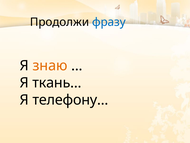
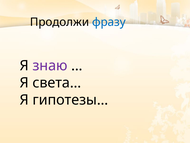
знаю colour: orange -> purple (50, 65)
ткань…: ткань… -> света… (57, 82)
телефону…: телефону… -> гипотезы… (70, 100)
